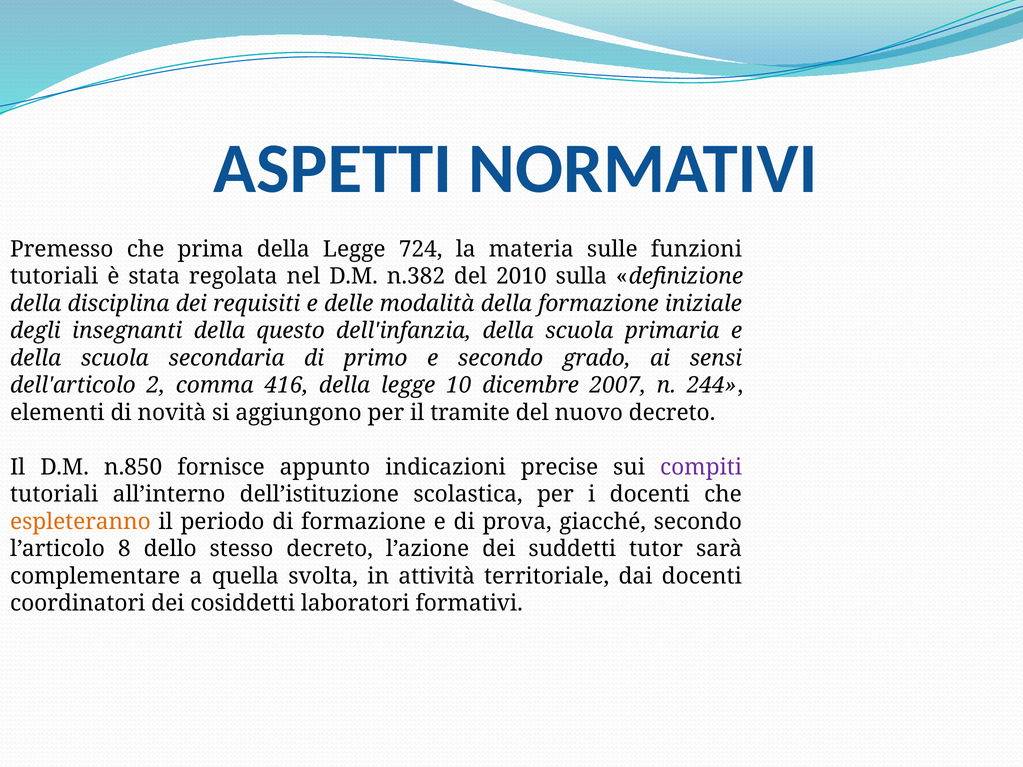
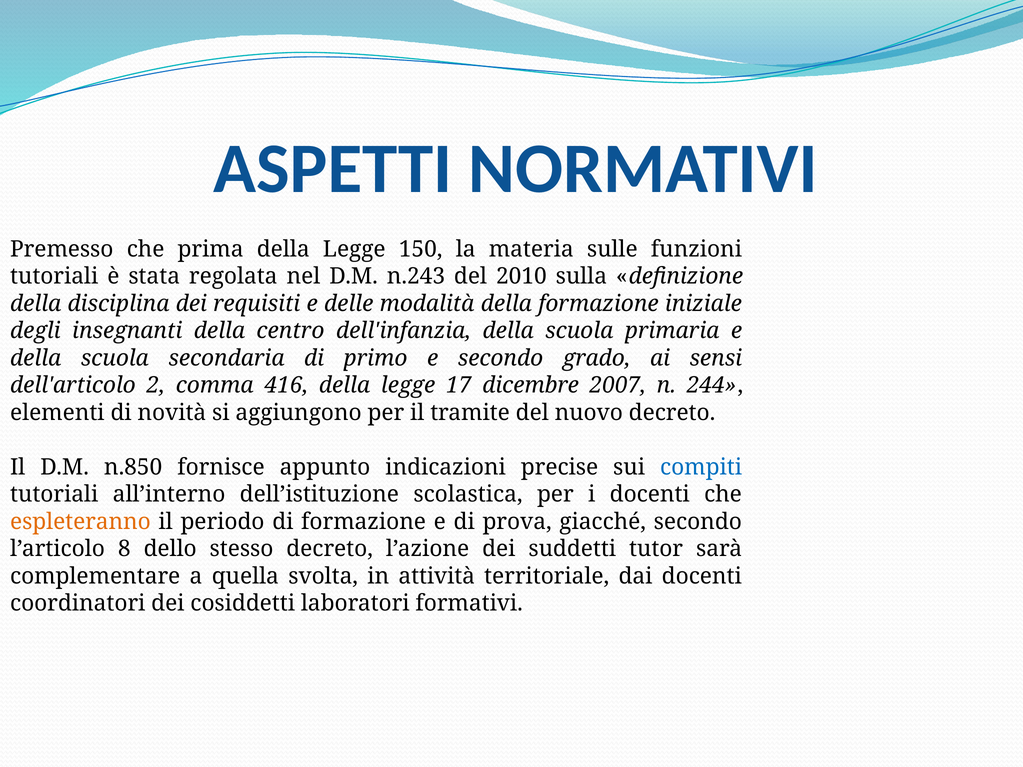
724: 724 -> 150 (421, 249)
n.382: n.382 -> n.243 (416, 276)
questo: questo -> centro (290, 331)
10: 10 -> 17 (459, 386)
compiti colour: purple -> blue (701, 467)
